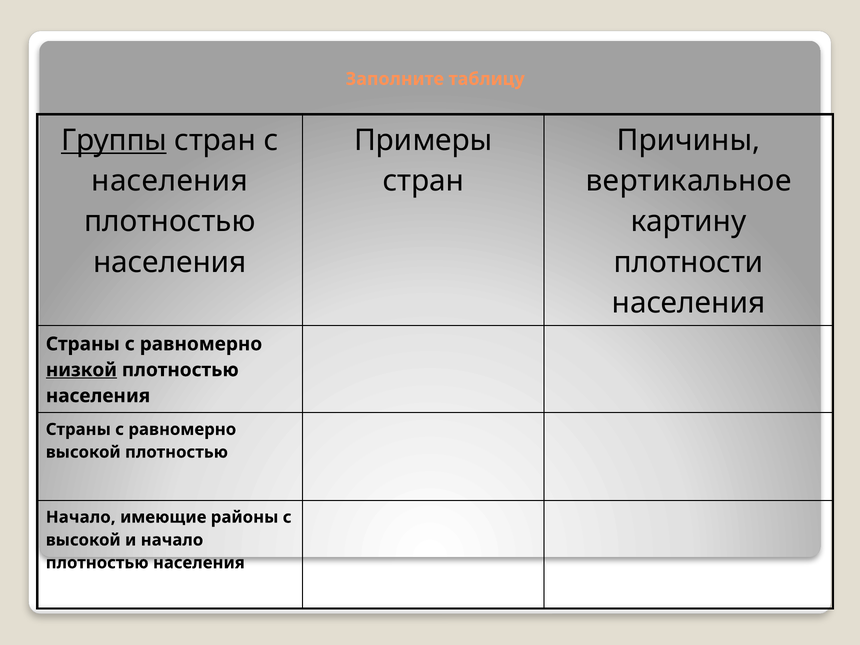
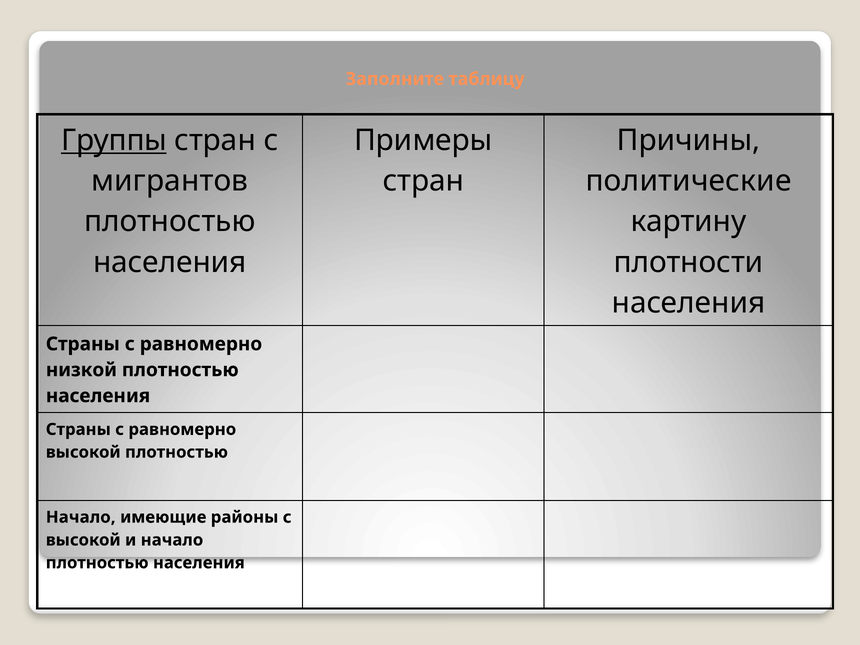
населения: населения -> мигрантов (170, 181)
вертикальное: вертикальное -> политические (689, 181)
низкой underline: present -> none (81, 370)
